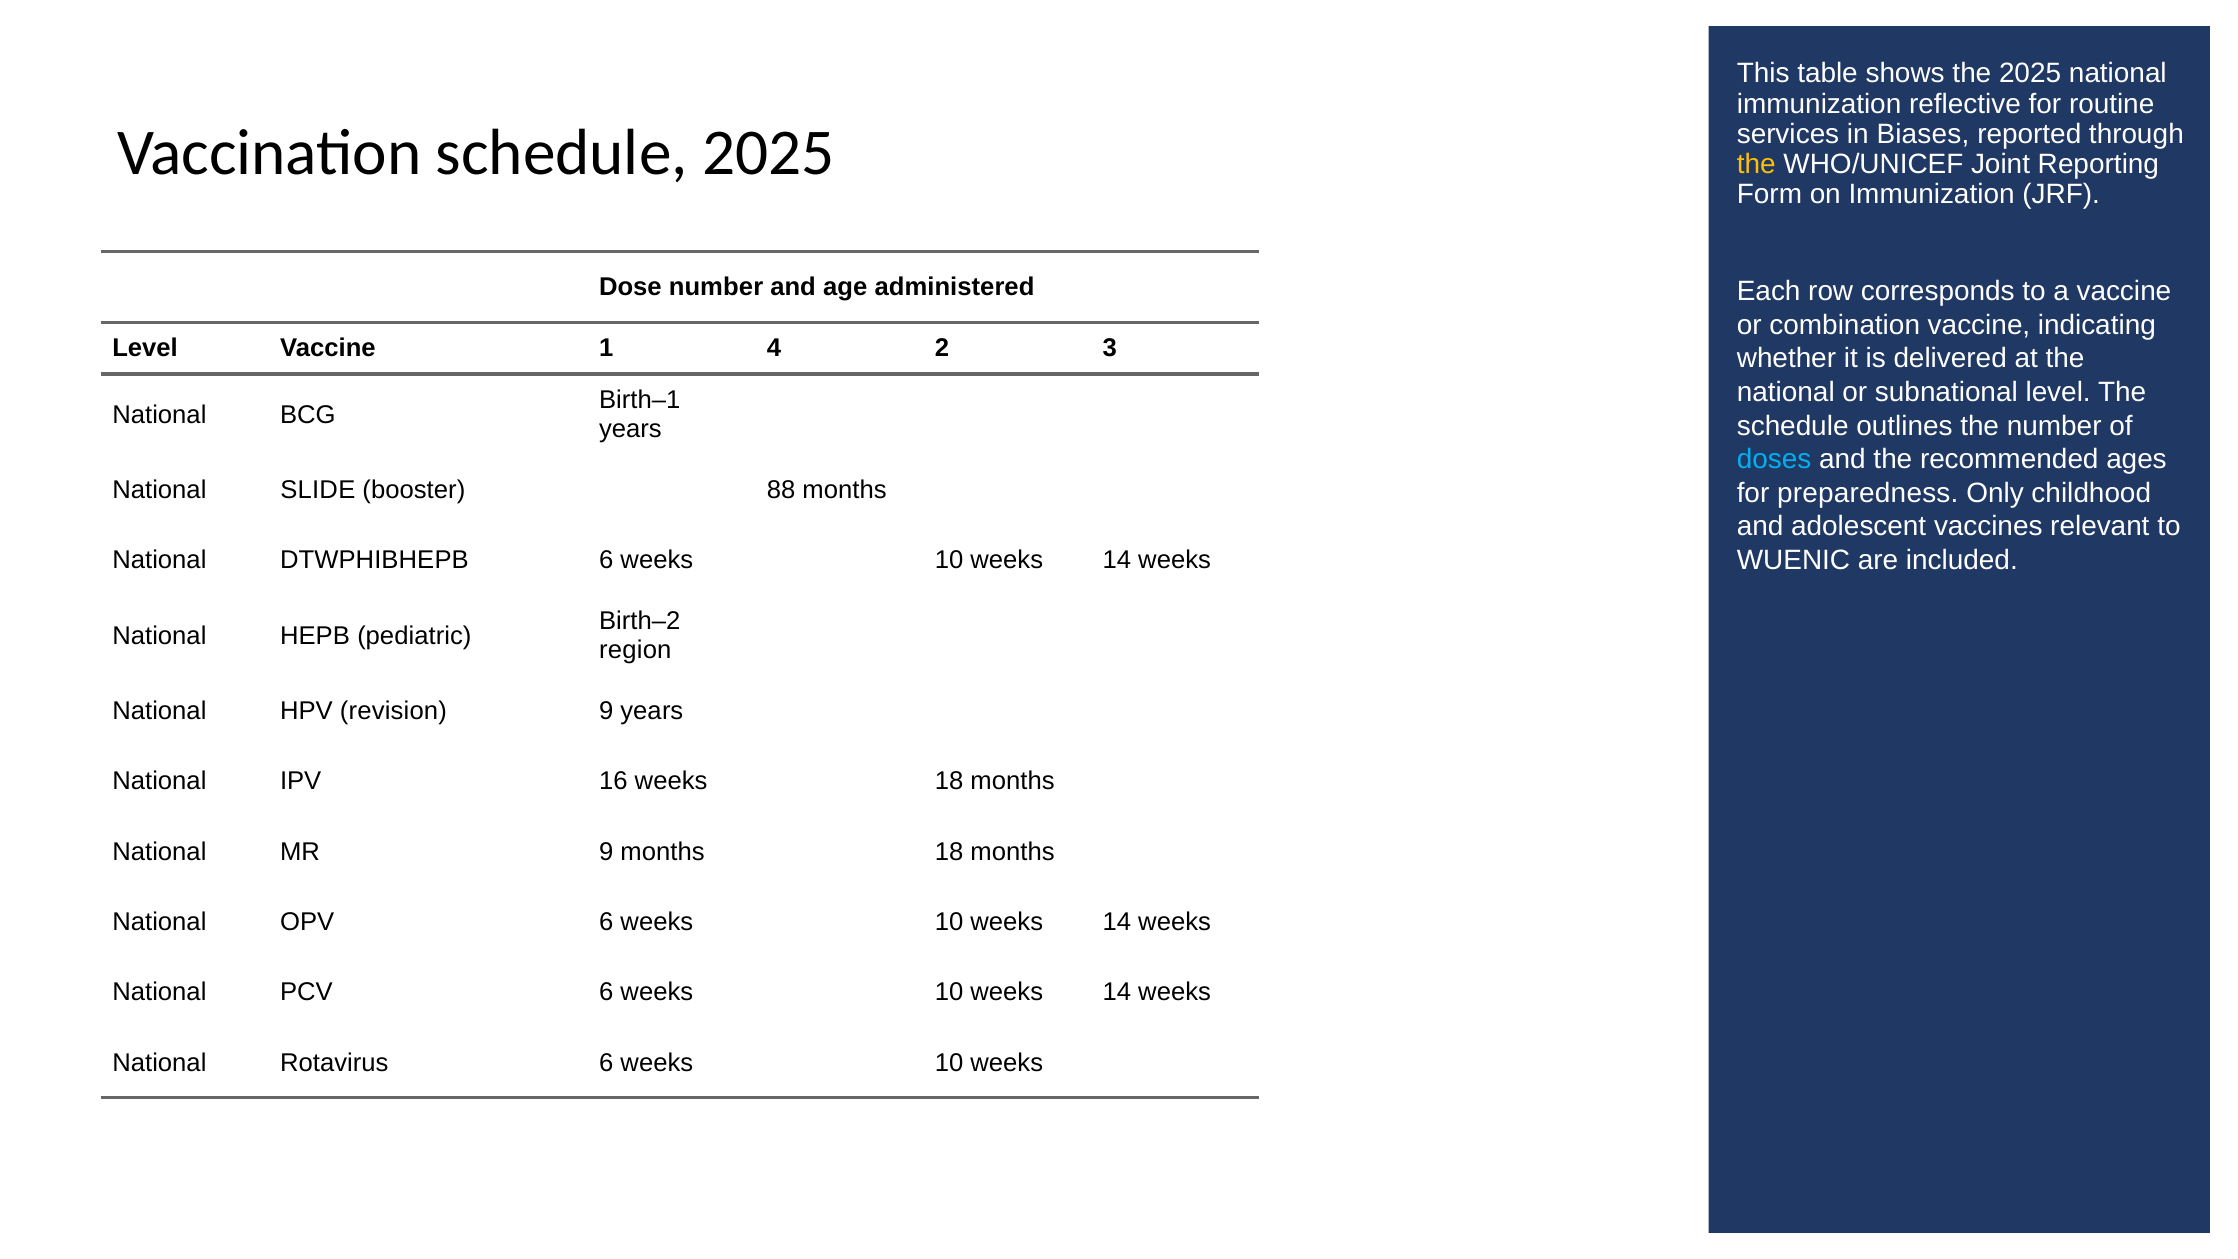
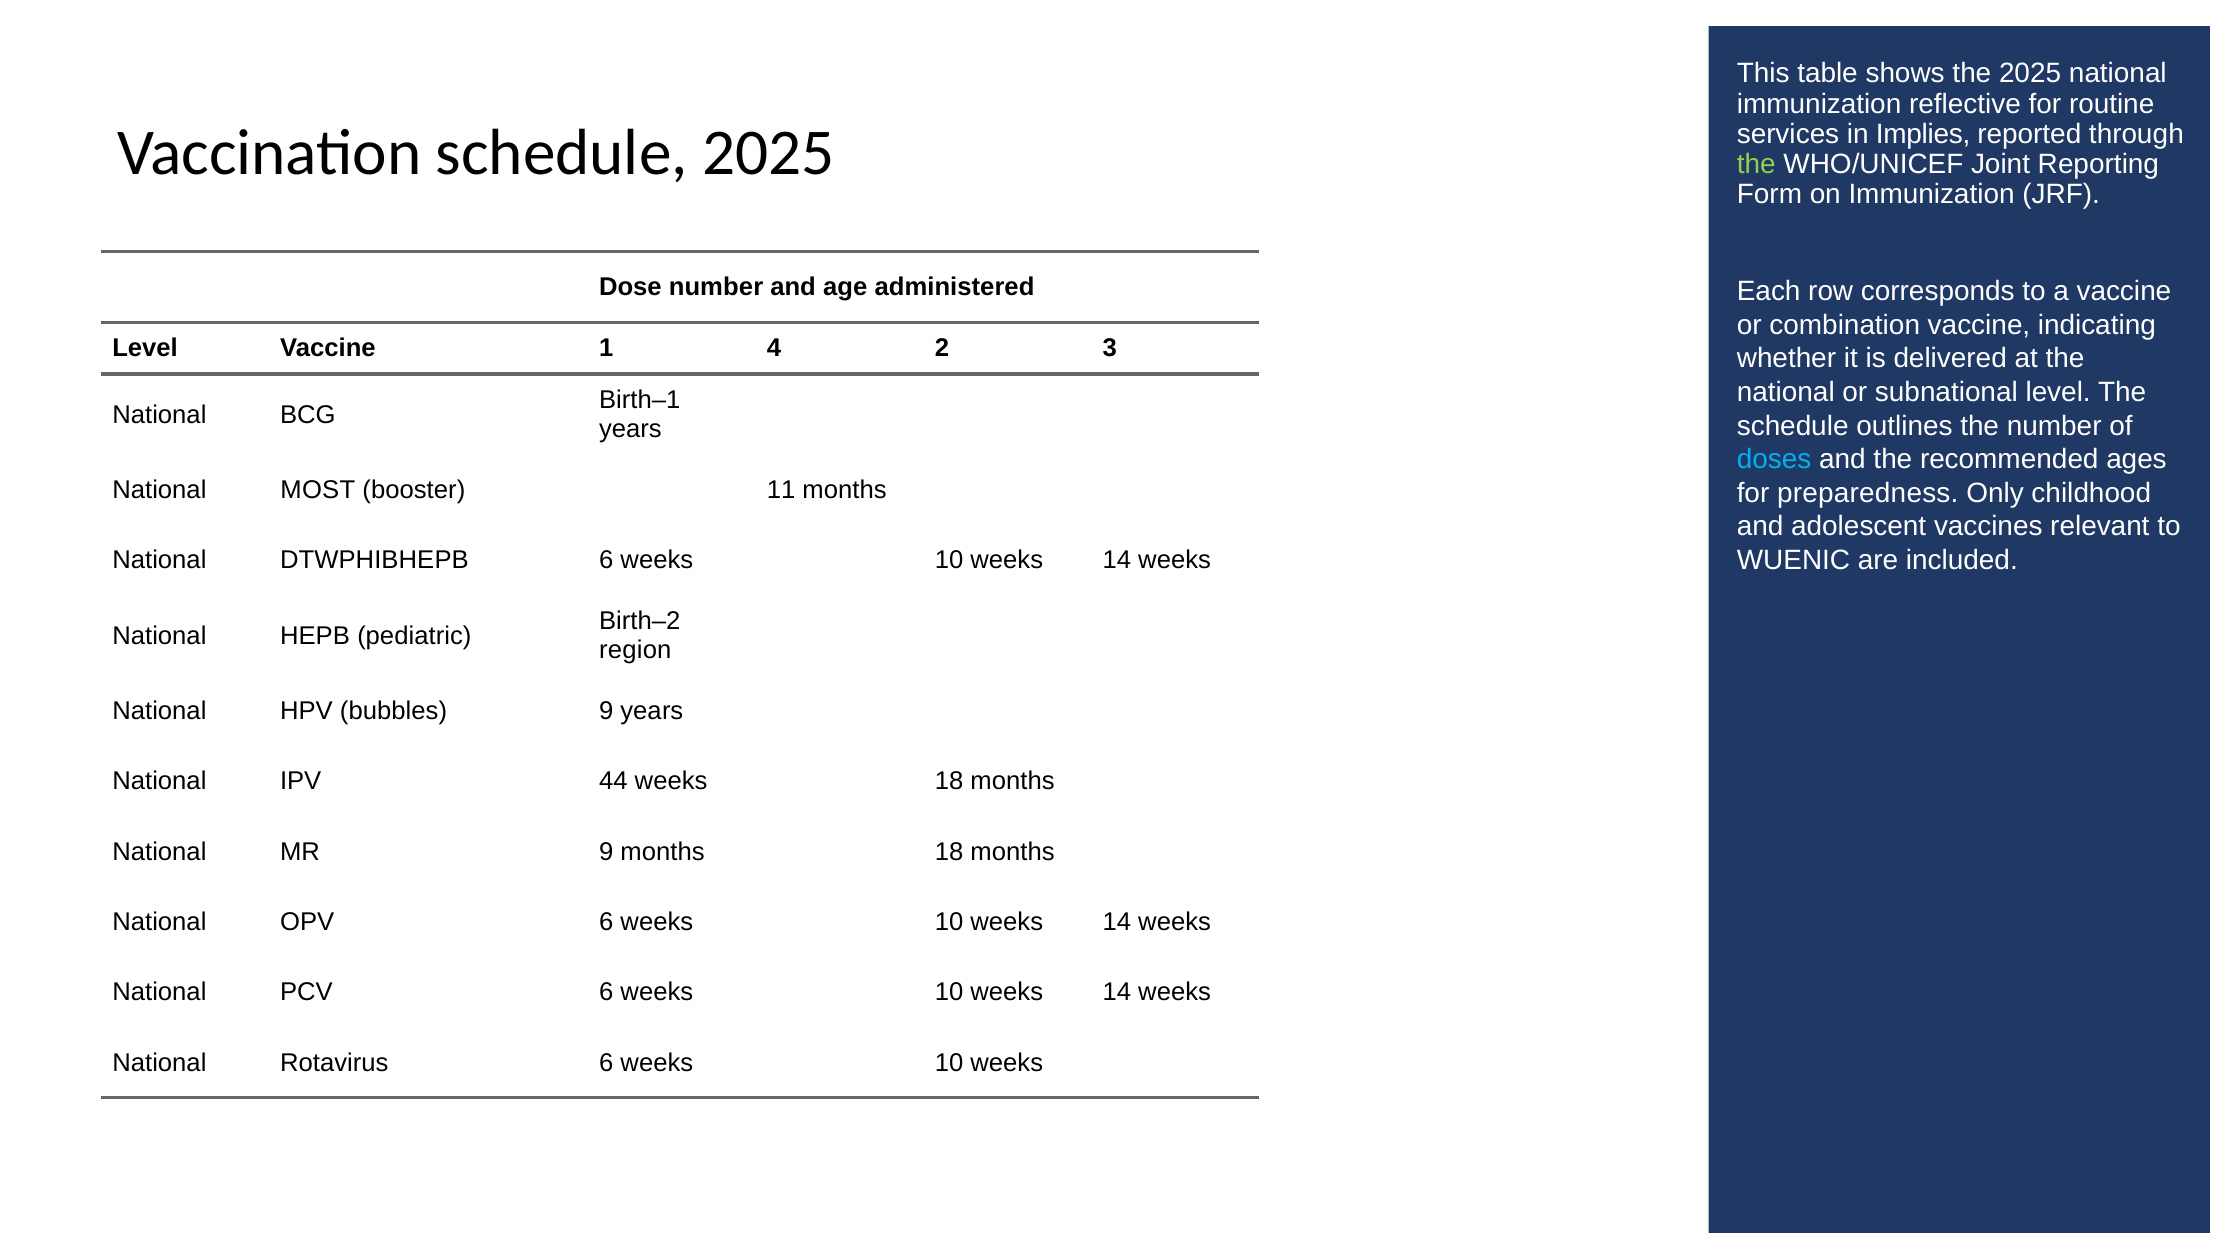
Biases: Biases -> Implies (1923, 134)
the colour: yellow -> light green (1756, 164)
SLIDE: SLIDE -> MOST (318, 490)
88: 88 -> 11 (781, 490)
HPV revision: revision -> bubbles (394, 711)
16: 16 -> 44 (613, 781)
